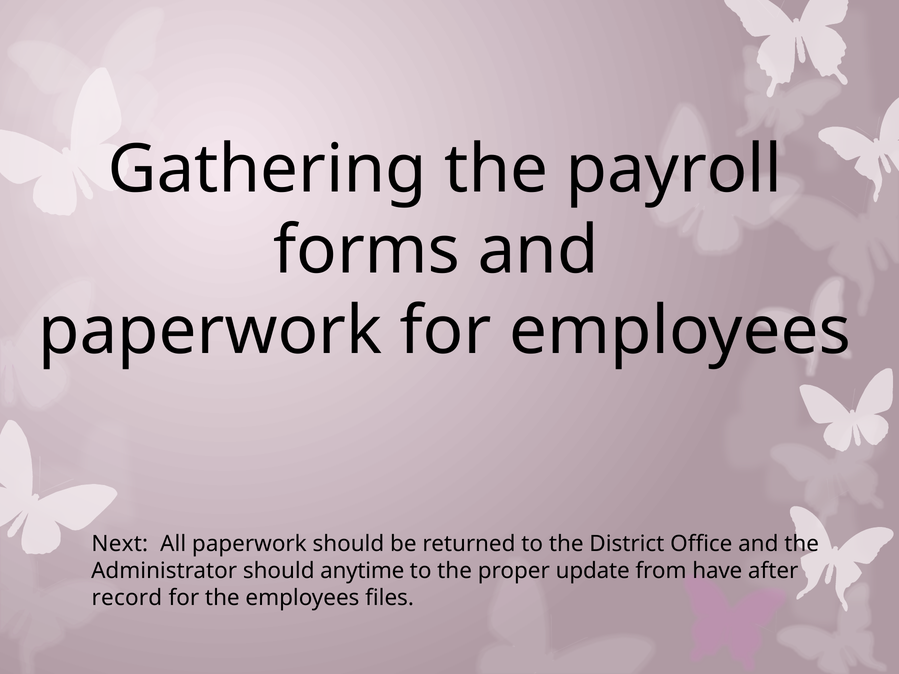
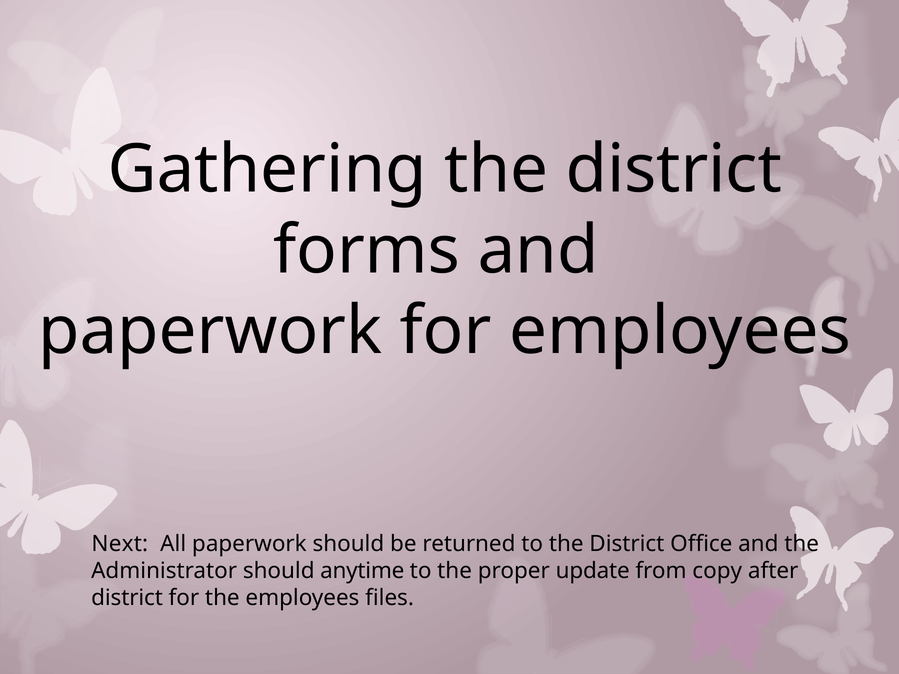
Gathering the payroll: payroll -> district (674, 169)
have: have -> copy (717, 571)
record: record -> district (127, 598)
